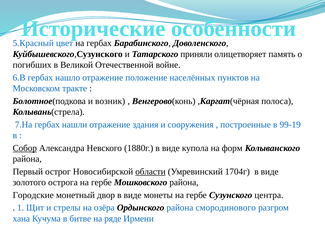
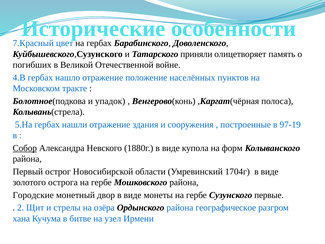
5.Красный: 5.Красный -> 7.Красный (33, 43)
6.В: 6.В -> 4.В (19, 78)
возник: возник -> упадок (110, 101)
7.На: 7.На -> 5.На (24, 124)
99-19: 99-19 -> 97-19 (290, 124)
области underline: present -> none (150, 171)
центра: центра -> первые (269, 195)
1: 1 -> 2 (21, 208)
смородинового: смородинового -> географическое (226, 208)
ряде: ряде -> узел (113, 218)
